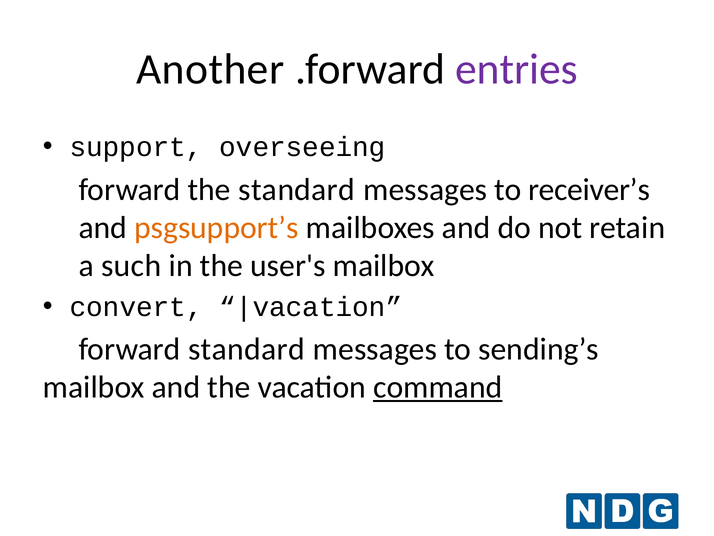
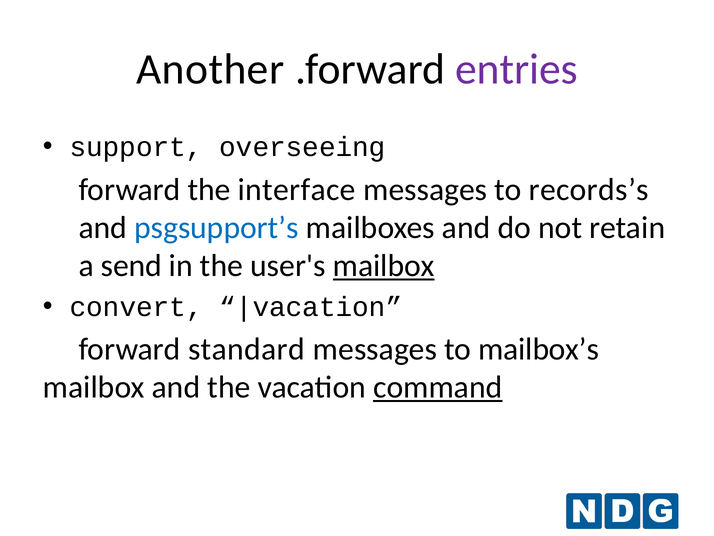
the standard: standard -> interface (297, 189)
receiver’s: receiver’s -> records’s (589, 189)
psgsupport’s colour: orange -> blue (216, 228)
such: such -> send (131, 266)
mailbox underline: none -> present (384, 266)
sending’s: sending’s -> mailbox’s (539, 349)
